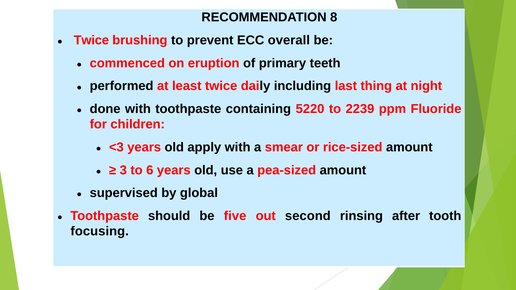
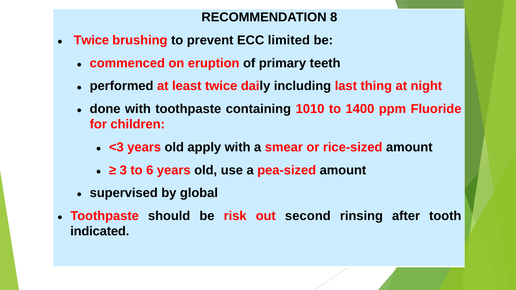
overall: overall -> limited (289, 40)
5220: 5220 -> 1010 (310, 109)
2239: 2239 -> 1400 (360, 109)
five: five -> risk (235, 216)
focusing: focusing -> indicated (100, 231)
